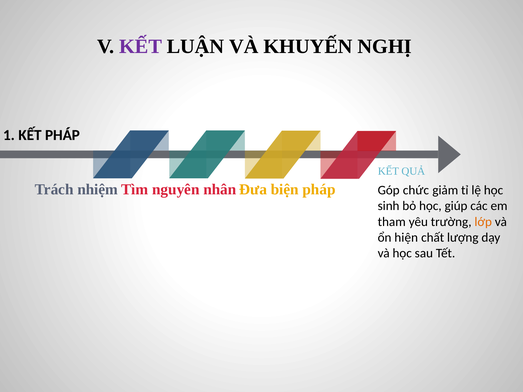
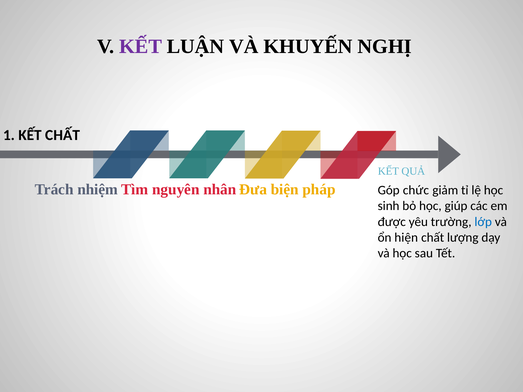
KẾT PHÁP: PHÁP -> CHẤT (63, 135)
tham: tham -> được (392, 222)
lớp colour: orange -> blue (483, 222)
